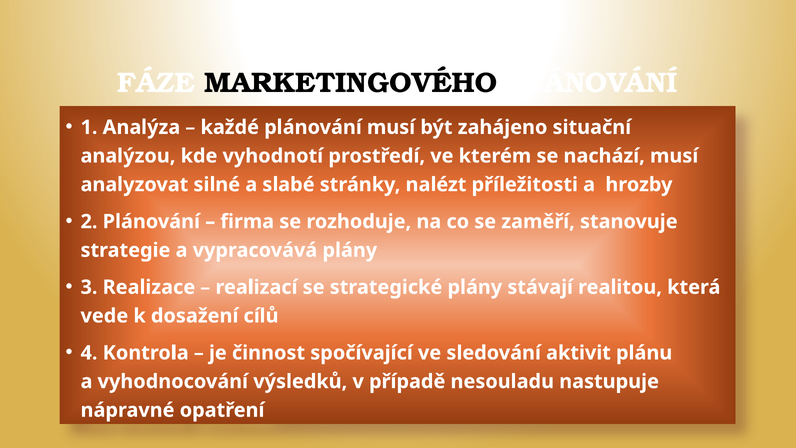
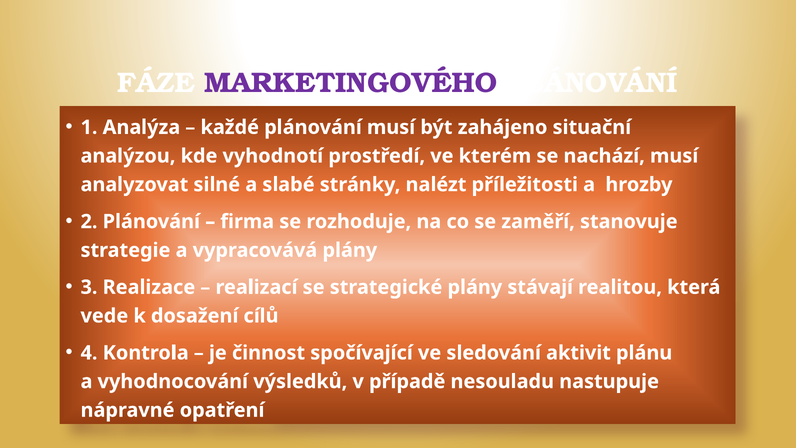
MARKETINGOVÉHO colour: black -> purple (351, 83)
